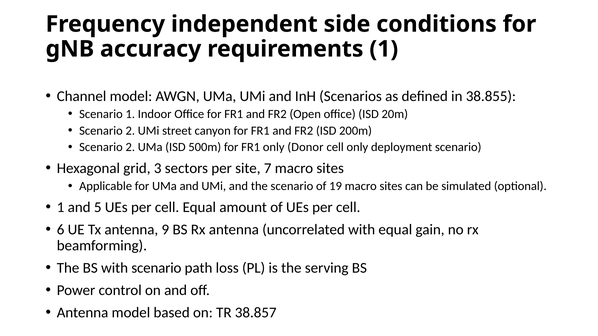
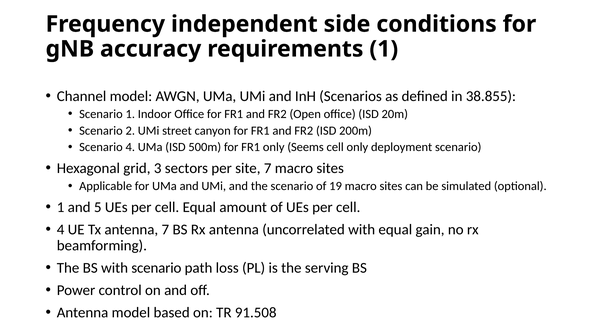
2: 2 -> 4 (130, 147)
Donor: Donor -> Seems (306, 147)
6: 6 -> 4 (61, 230)
antenna 9: 9 -> 7 (165, 230)
38.857: 38.857 -> 91.508 (256, 313)
